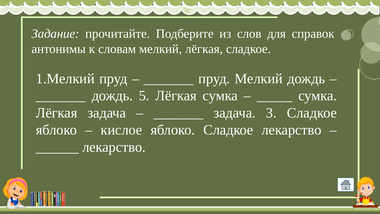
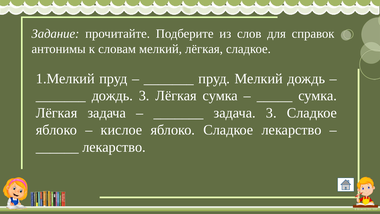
дождь 5: 5 -> 3 (144, 96)
